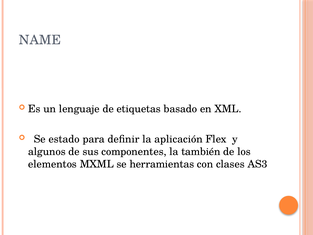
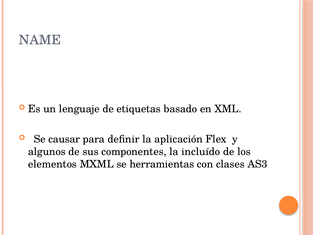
estado: estado -> causar (64, 139)
también: también -> incluído (201, 151)
